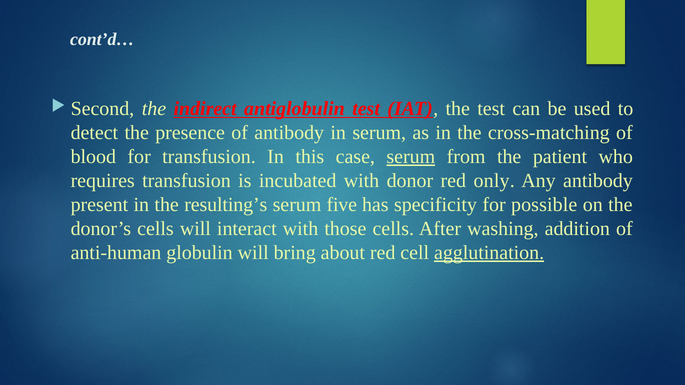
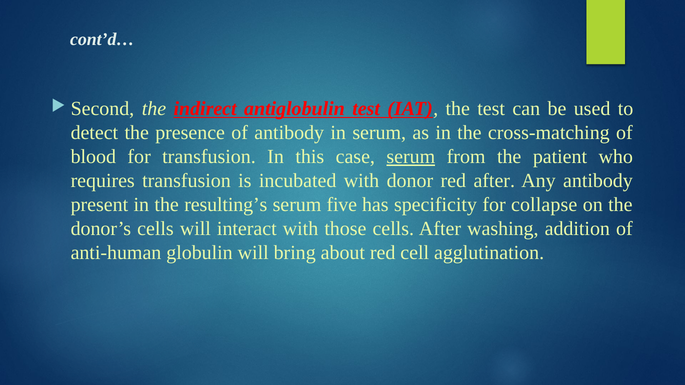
red only: only -> after (494, 181)
possible: possible -> collapse (544, 205)
agglutination underline: present -> none (489, 253)
